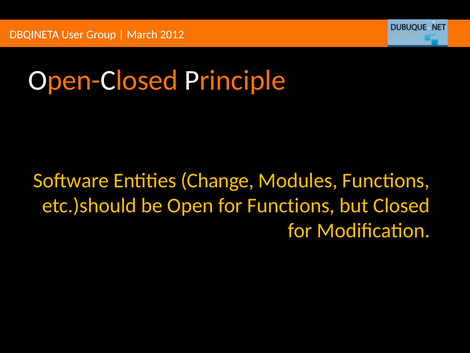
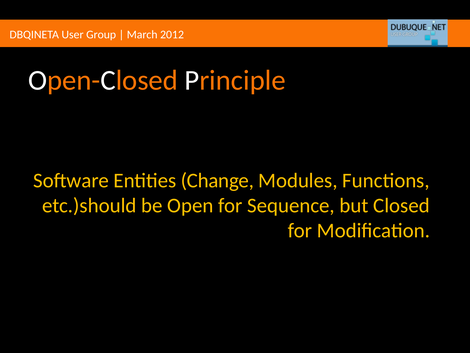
for Functions: Functions -> Sequence (291, 205)
